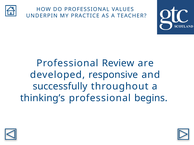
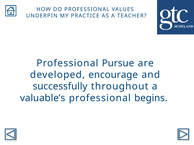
Review: Review -> Pursue (118, 63)
responsive: responsive -> encourage (113, 75)
thinking’s: thinking’s -> valuable’s (43, 98)
